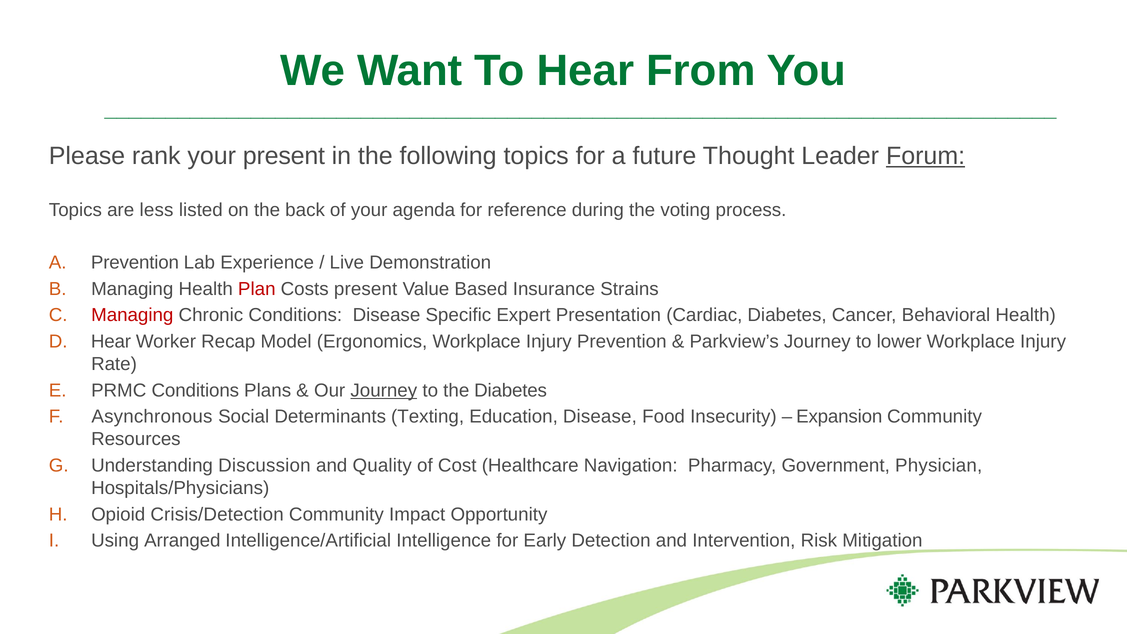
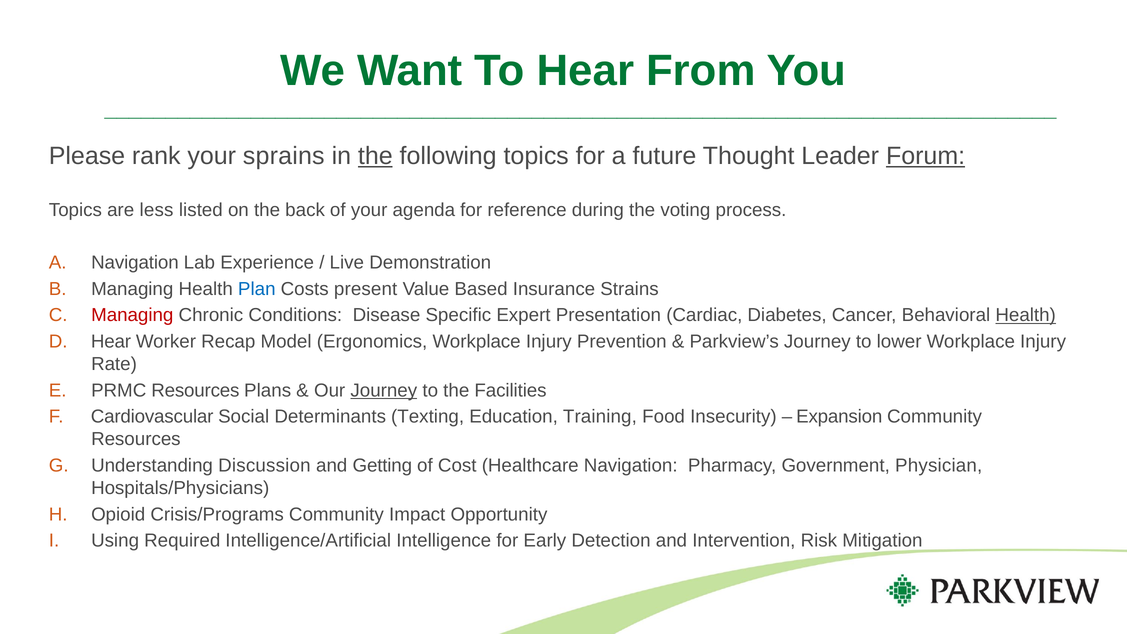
your present: present -> sprains (284, 156)
the underline: none -> present (375, 156)
A Prevention: Prevention -> Navigation (135, 263)
Plan colour: red -> blue (257, 289)
Health underline: none -> present (1026, 315)
PRMC Conditions: Conditions -> Resources (195, 390)
the Diabetes: Diabetes -> Facilities (511, 390)
Asynchronous: Asynchronous -> Cardiovascular (152, 417)
Education Disease: Disease -> Training (600, 417)
Quality: Quality -> Getting (382, 466)
Crisis/Detection: Crisis/Detection -> Crisis/Programs (217, 514)
Arranged: Arranged -> Required (182, 541)
